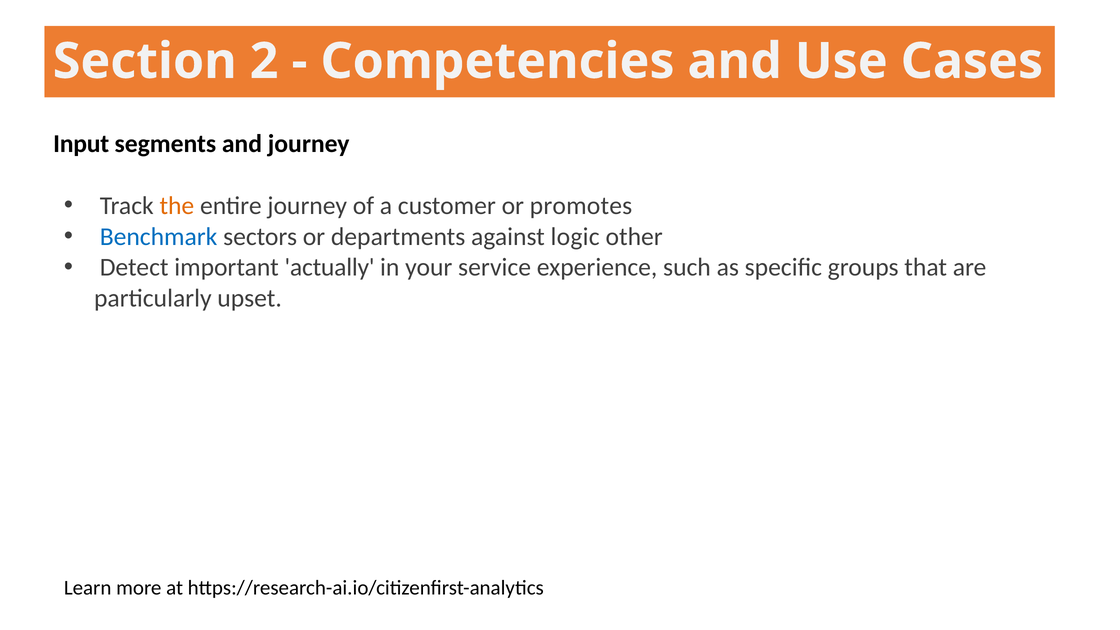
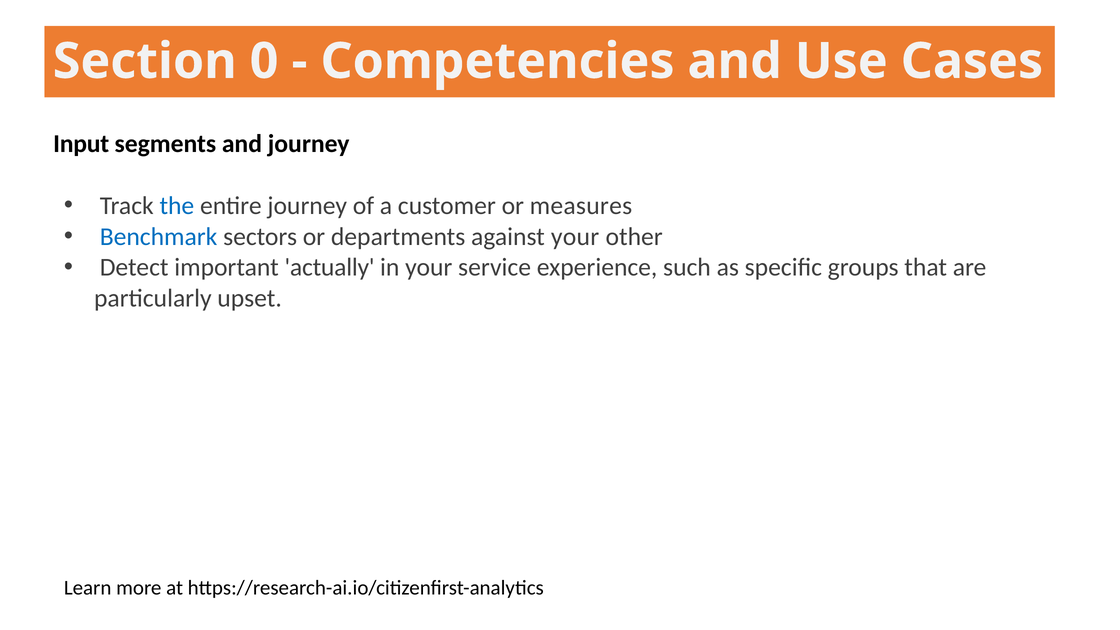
2: 2 -> 0 (264, 61)
the colour: orange -> blue (177, 206)
promotes: promotes -> measures (581, 206)
against logic: logic -> your (575, 237)
